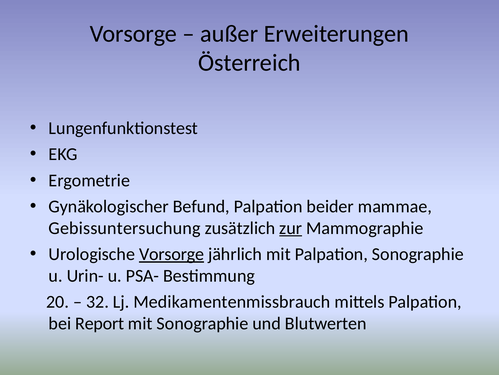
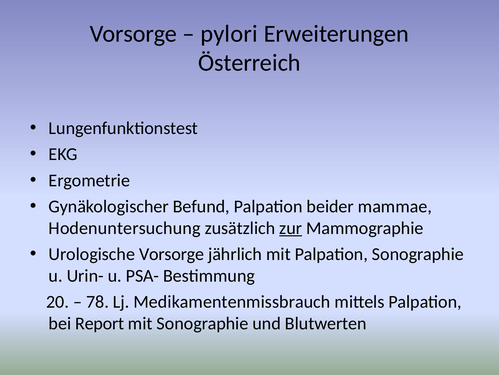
außer: außer -> pylori (229, 34)
Gebissuntersuchung: Gebissuntersuchung -> Hodenuntersuchung (125, 228)
Vorsorge underline: present -> none (172, 254)
32: 32 -> 78 (98, 301)
